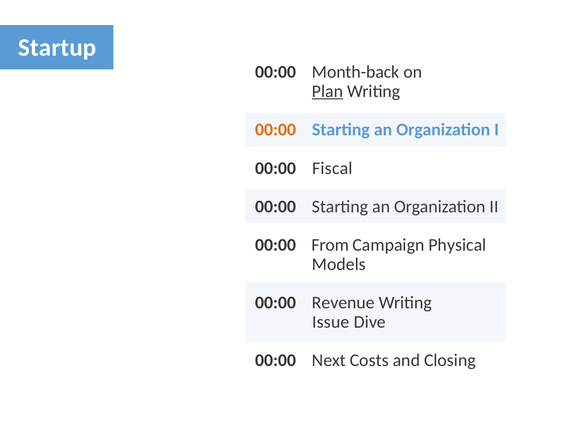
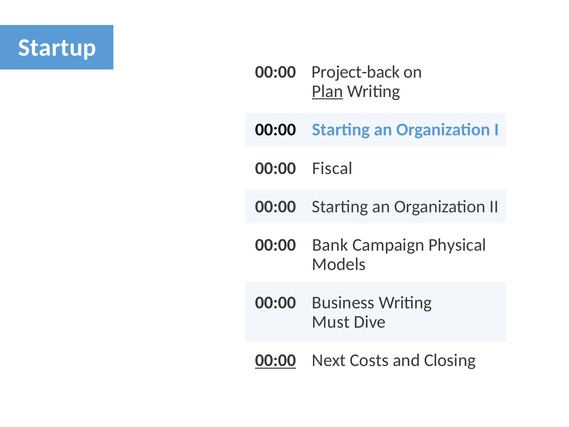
Month-back: Month-back -> Project-back (356, 72)
00:00 colour: orange -> black (276, 130)
From: From -> Bank (330, 245)
Revenue: Revenue -> Business (343, 303)
Issue: Issue -> Must (331, 322)
00:00 underline: none -> present (276, 360)
